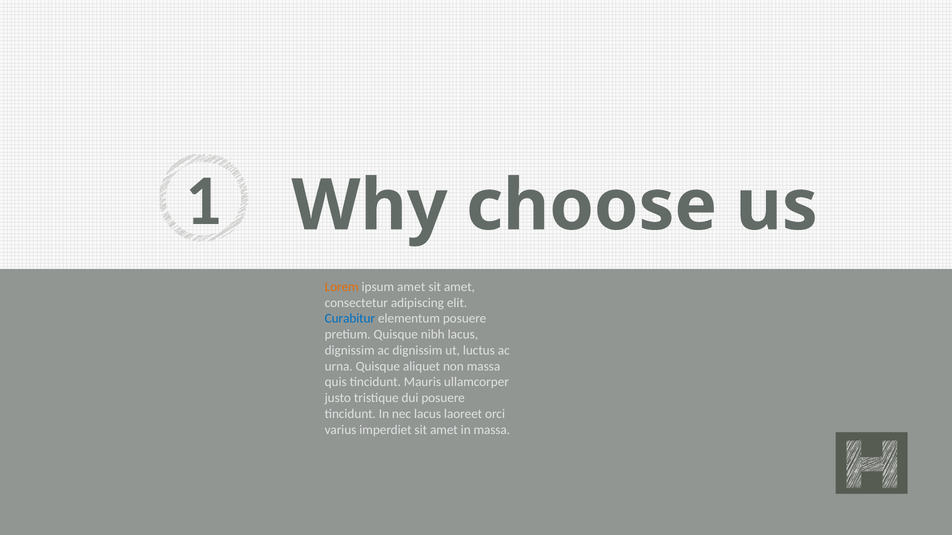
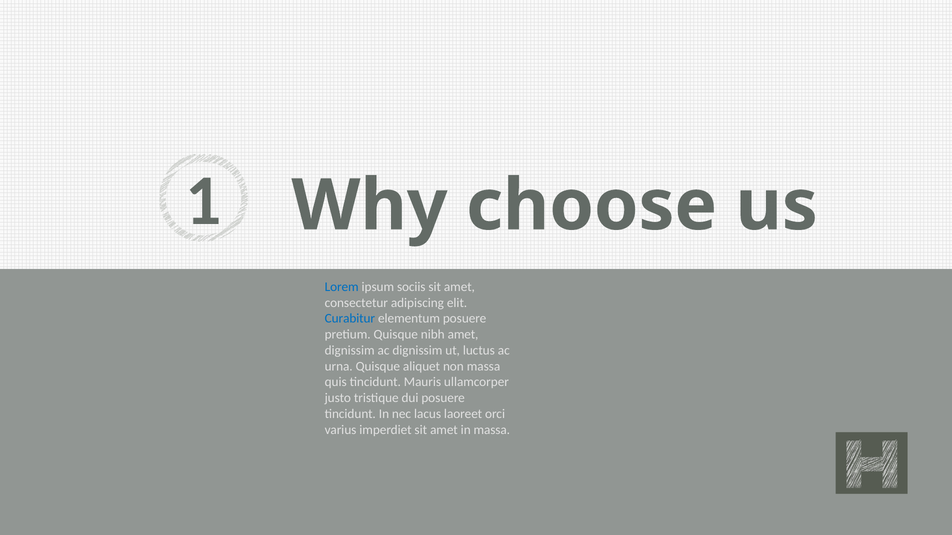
Lorem colour: orange -> blue (342, 287)
ipsum amet: amet -> sociis (411, 287)
nibh lacus: lacus -> amet (463, 335)
